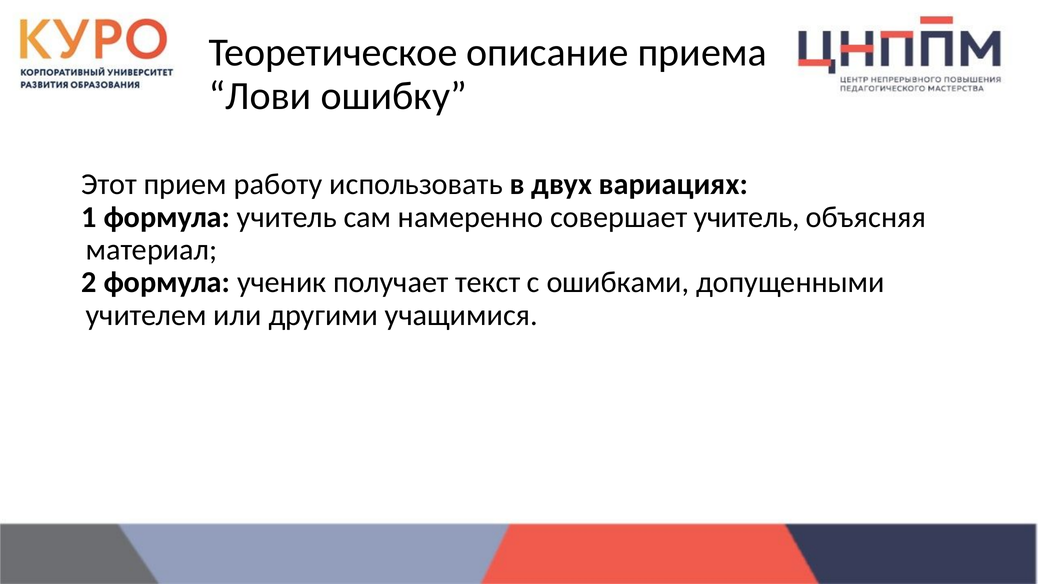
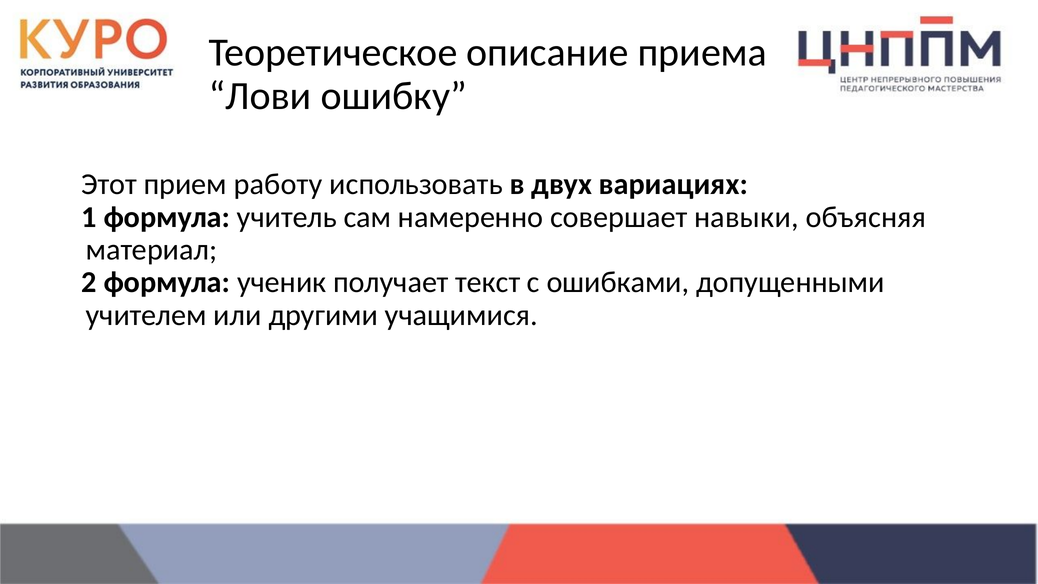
совершает учитель: учитель -> навыки (746, 217)
